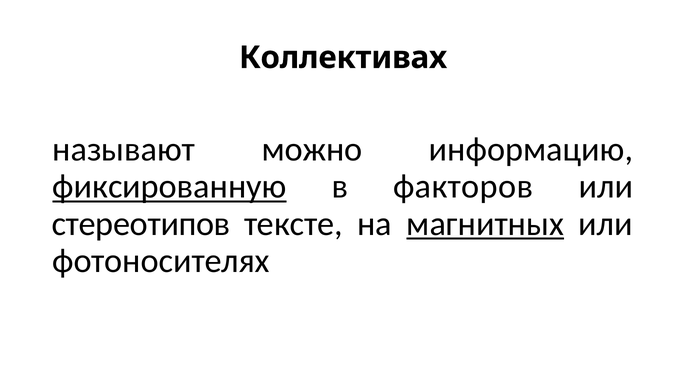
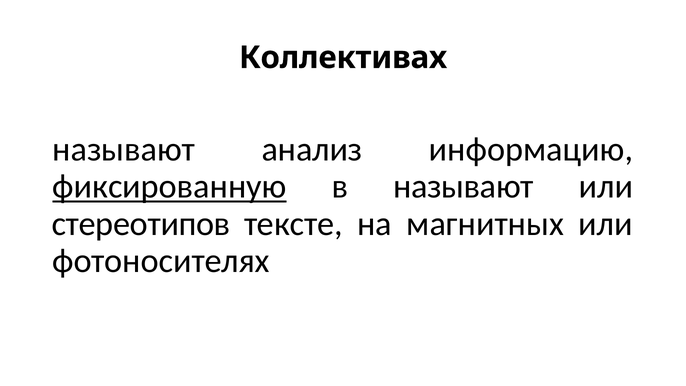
можно: можно -> анализ (312, 150)
в факторов: факторов -> называют (463, 187)
магнитных underline: present -> none (485, 224)
